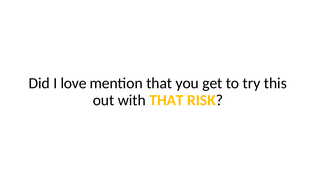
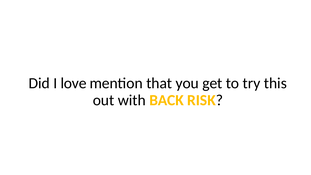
with THAT: THAT -> BACK (167, 100)
